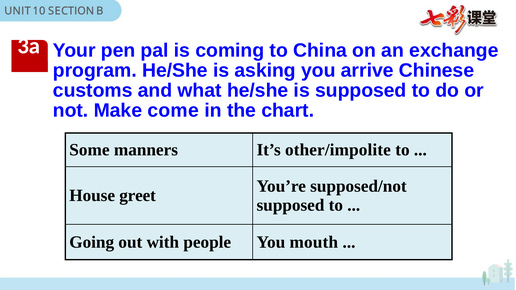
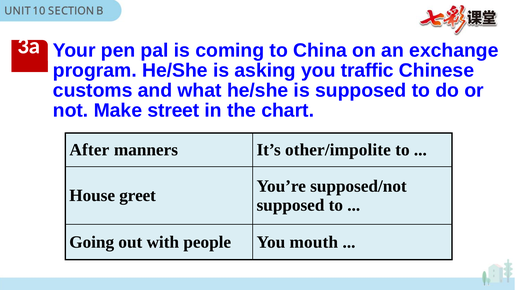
arrive: arrive -> traffic (367, 70)
come: come -> street (173, 111)
Some: Some -> After (89, 150)
